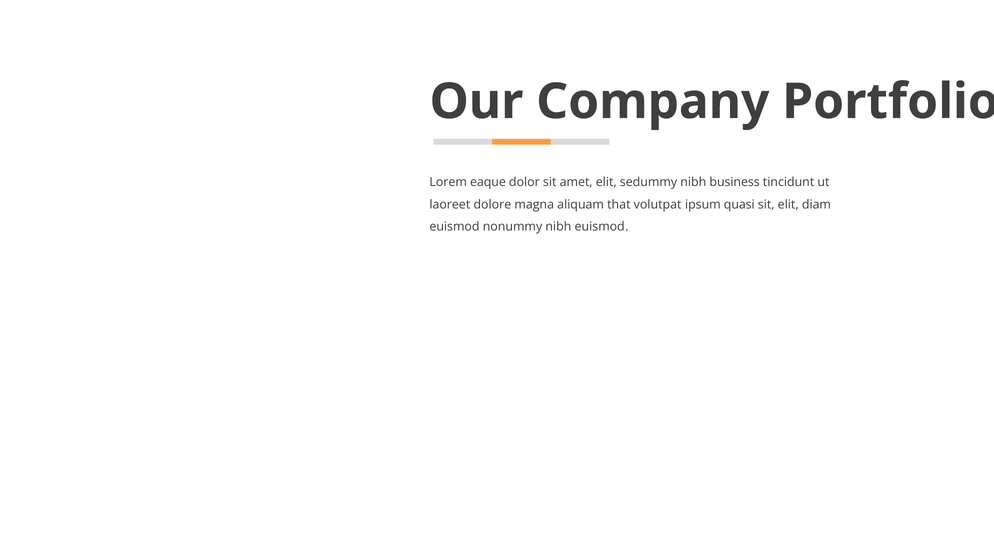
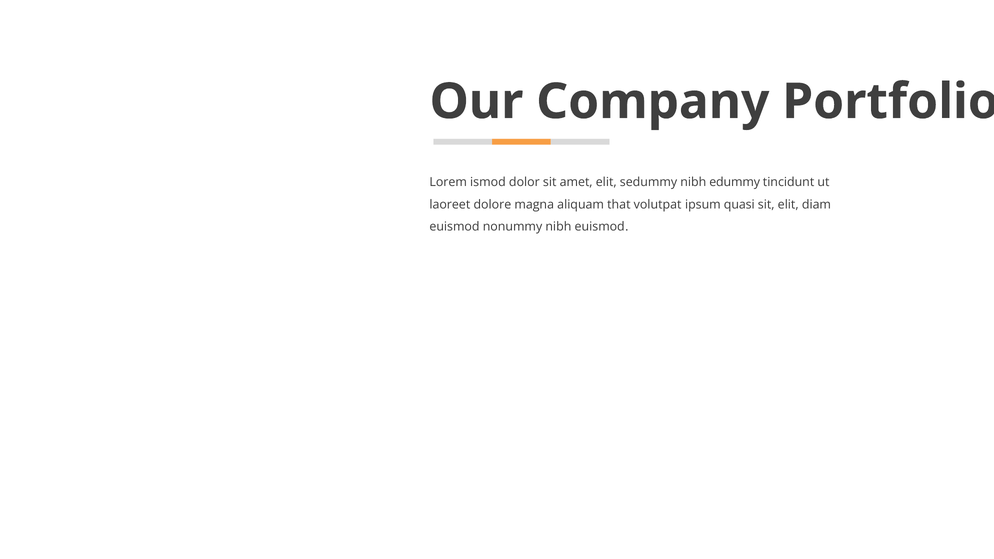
eaque: eaque -> ismod (488, 182)
business: business -> edummy (735, 182)
